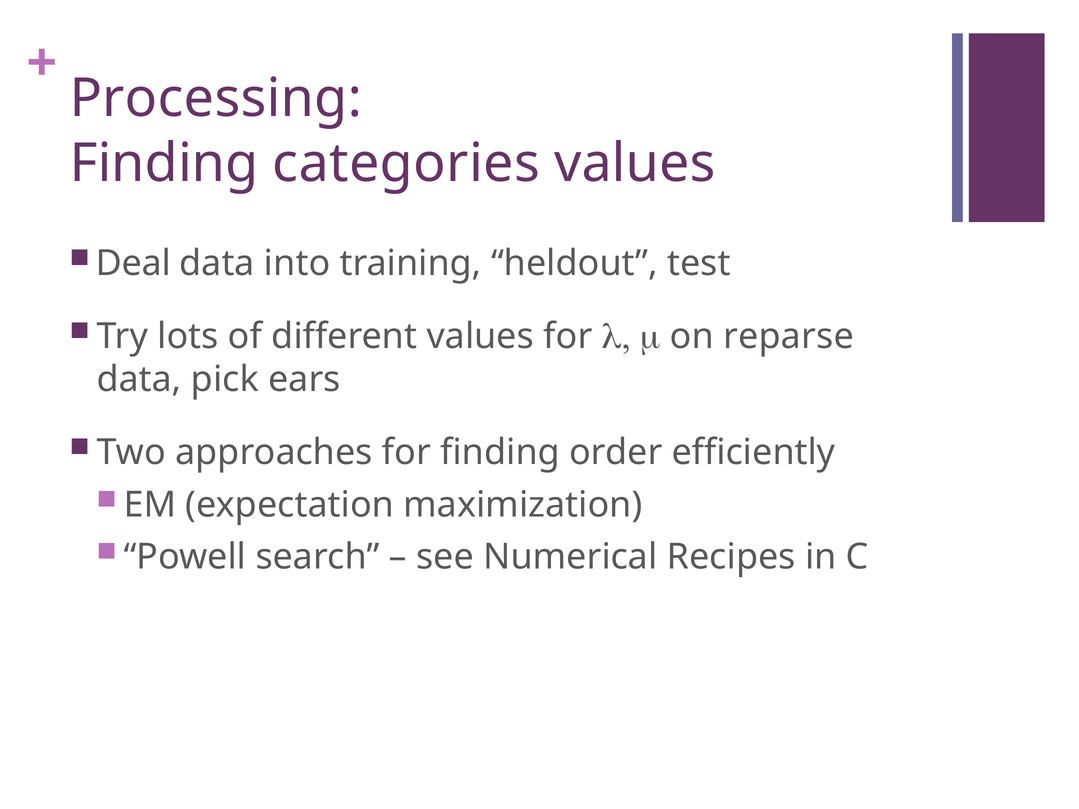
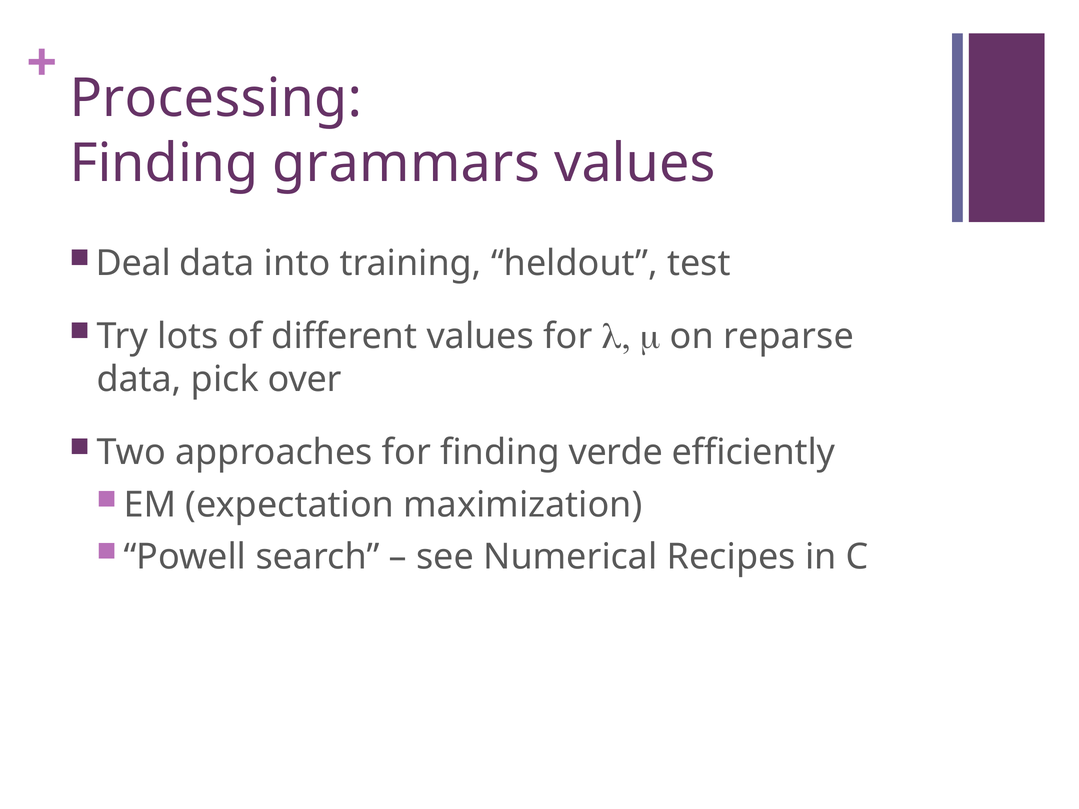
categories: categories -> grammars (406, 163)
ears: ears -> over (305, 380)
order: order -> verde (616, 453)
